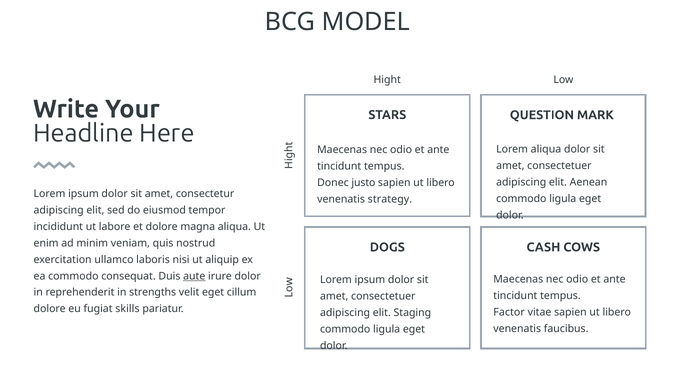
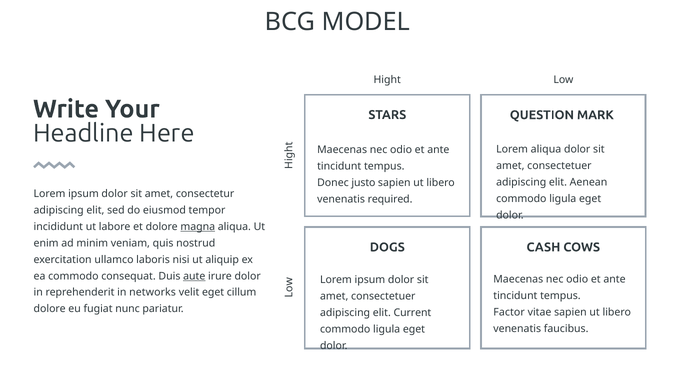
strategy: strategy -> required (390, 199)
magna underline: none -> present (198, 226)
strengths: strengths -> networks (153, 292)
skills: skills -> nunc (128, 309)
Staging: Staging -> Current (412, 313)
